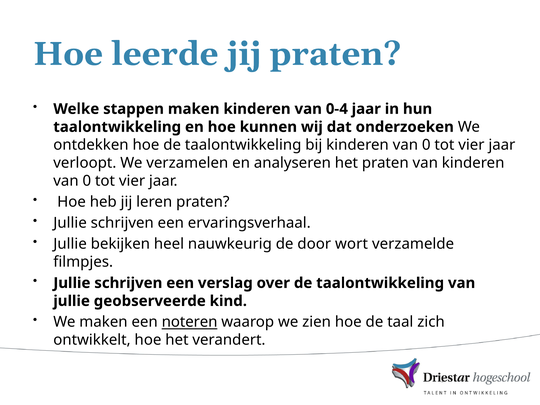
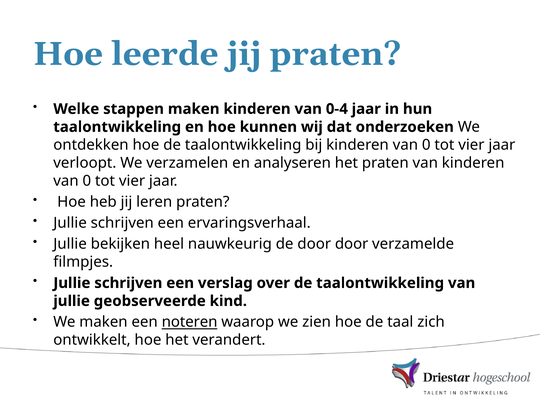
door wort: wort -> door (352, 244)
